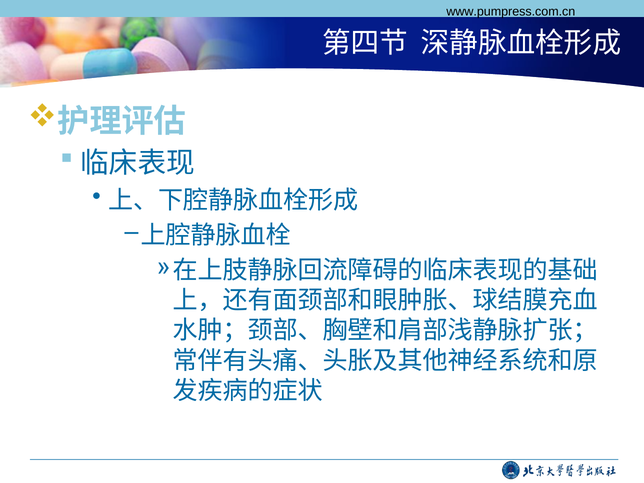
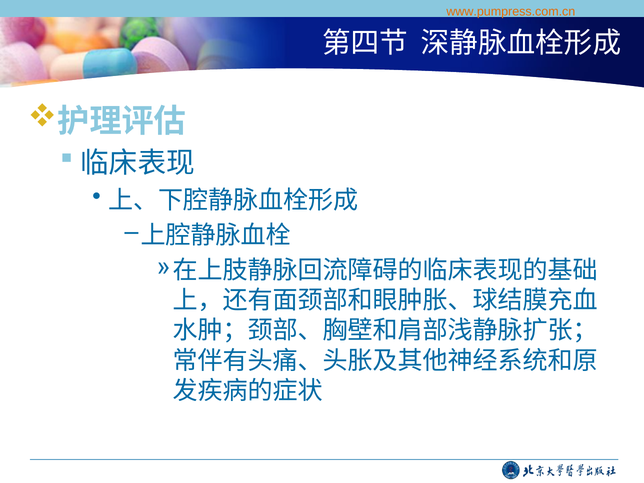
www.pumpress.com.cn colour: black -> orange (511, 12)
